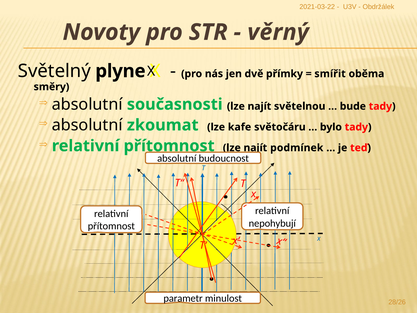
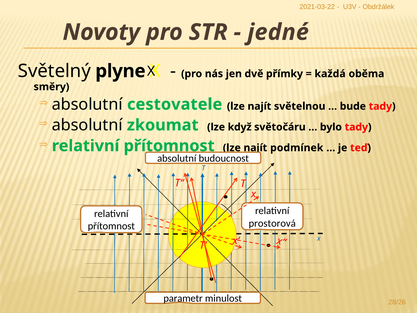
věrný: věrný -> jedné (278, 32)
smířit: smířit -> každá (330, 74)
současnosti: současnosti -> cestovatele (175, 104)
kafe: kafe -> když (240, 127)
nepohybují: nepohybují -> prostorová (272, 223)
